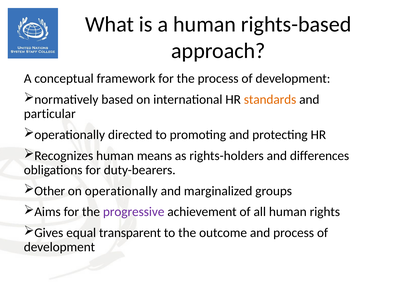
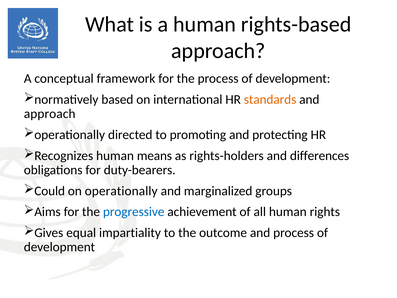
particular: particular -> approach (50, 114)
Other: Other -> Could (50, 191)
progressive colour: purple -> blue (134, 212)
transparent: transparent -> impartiality (130, 233)
